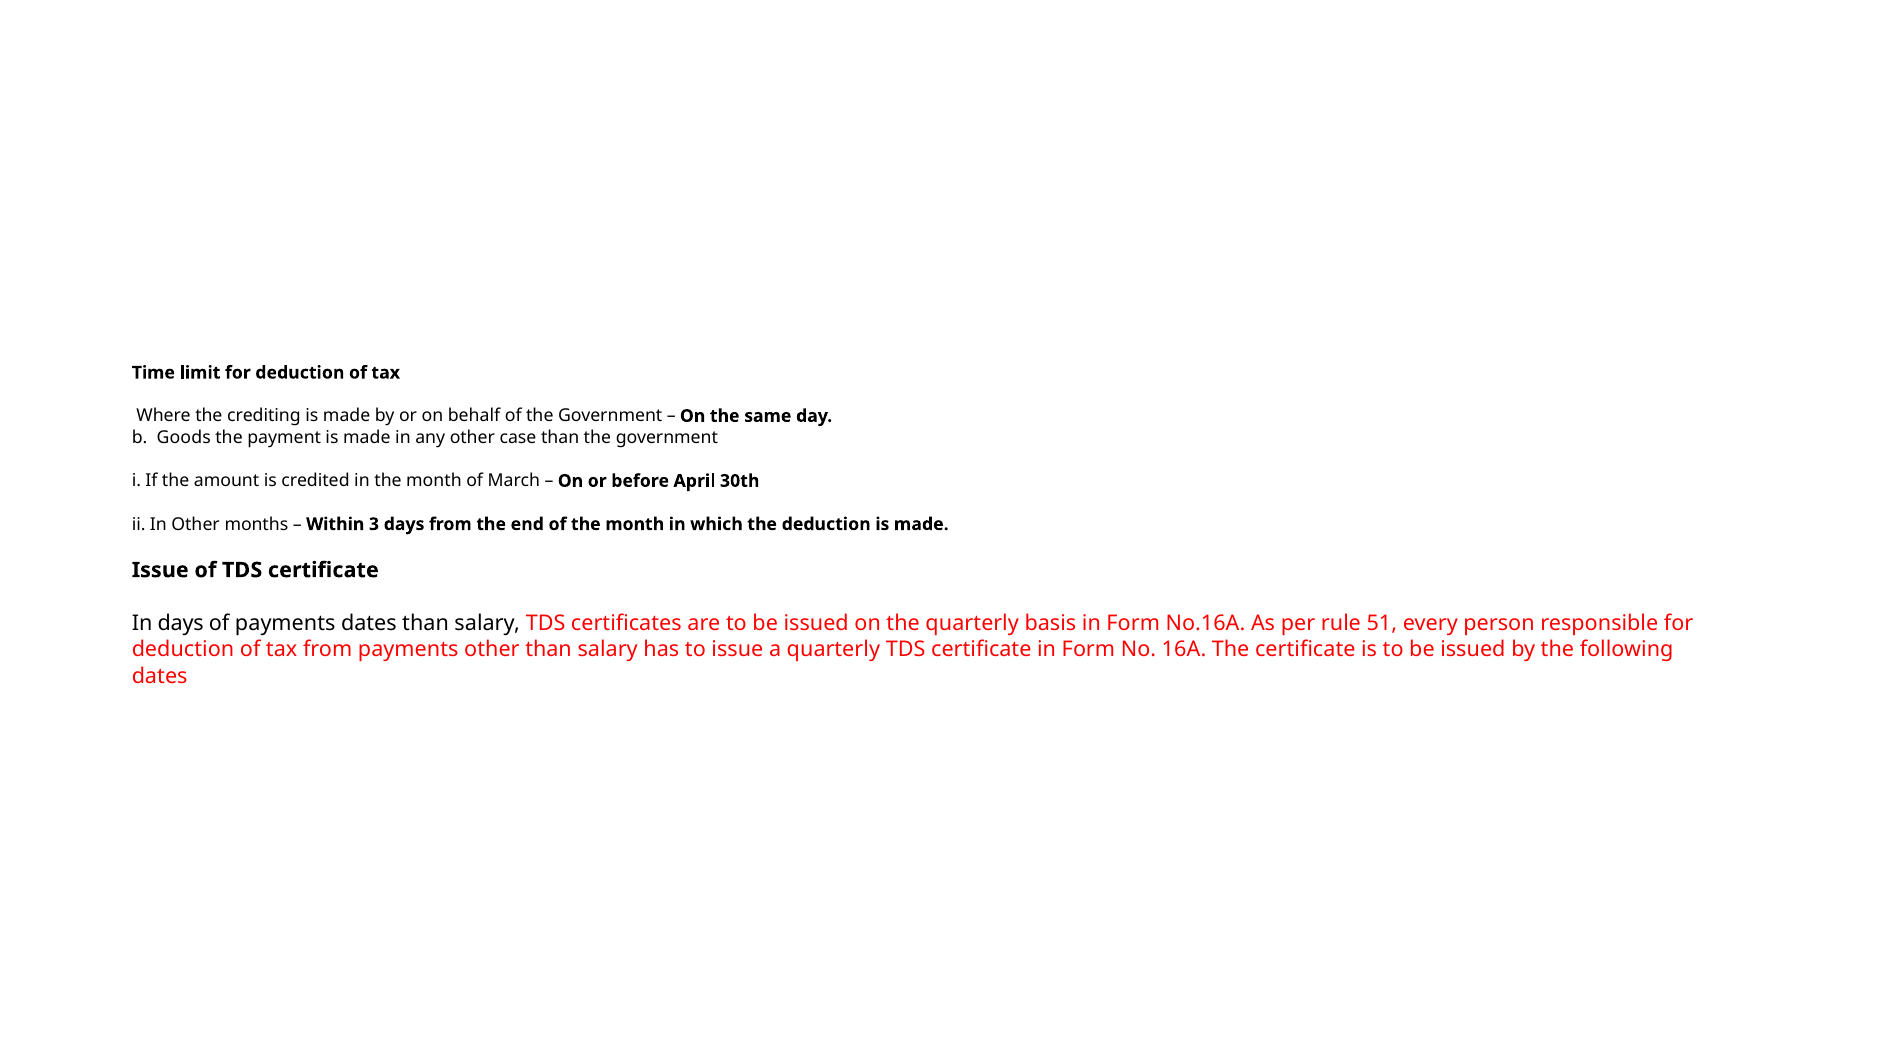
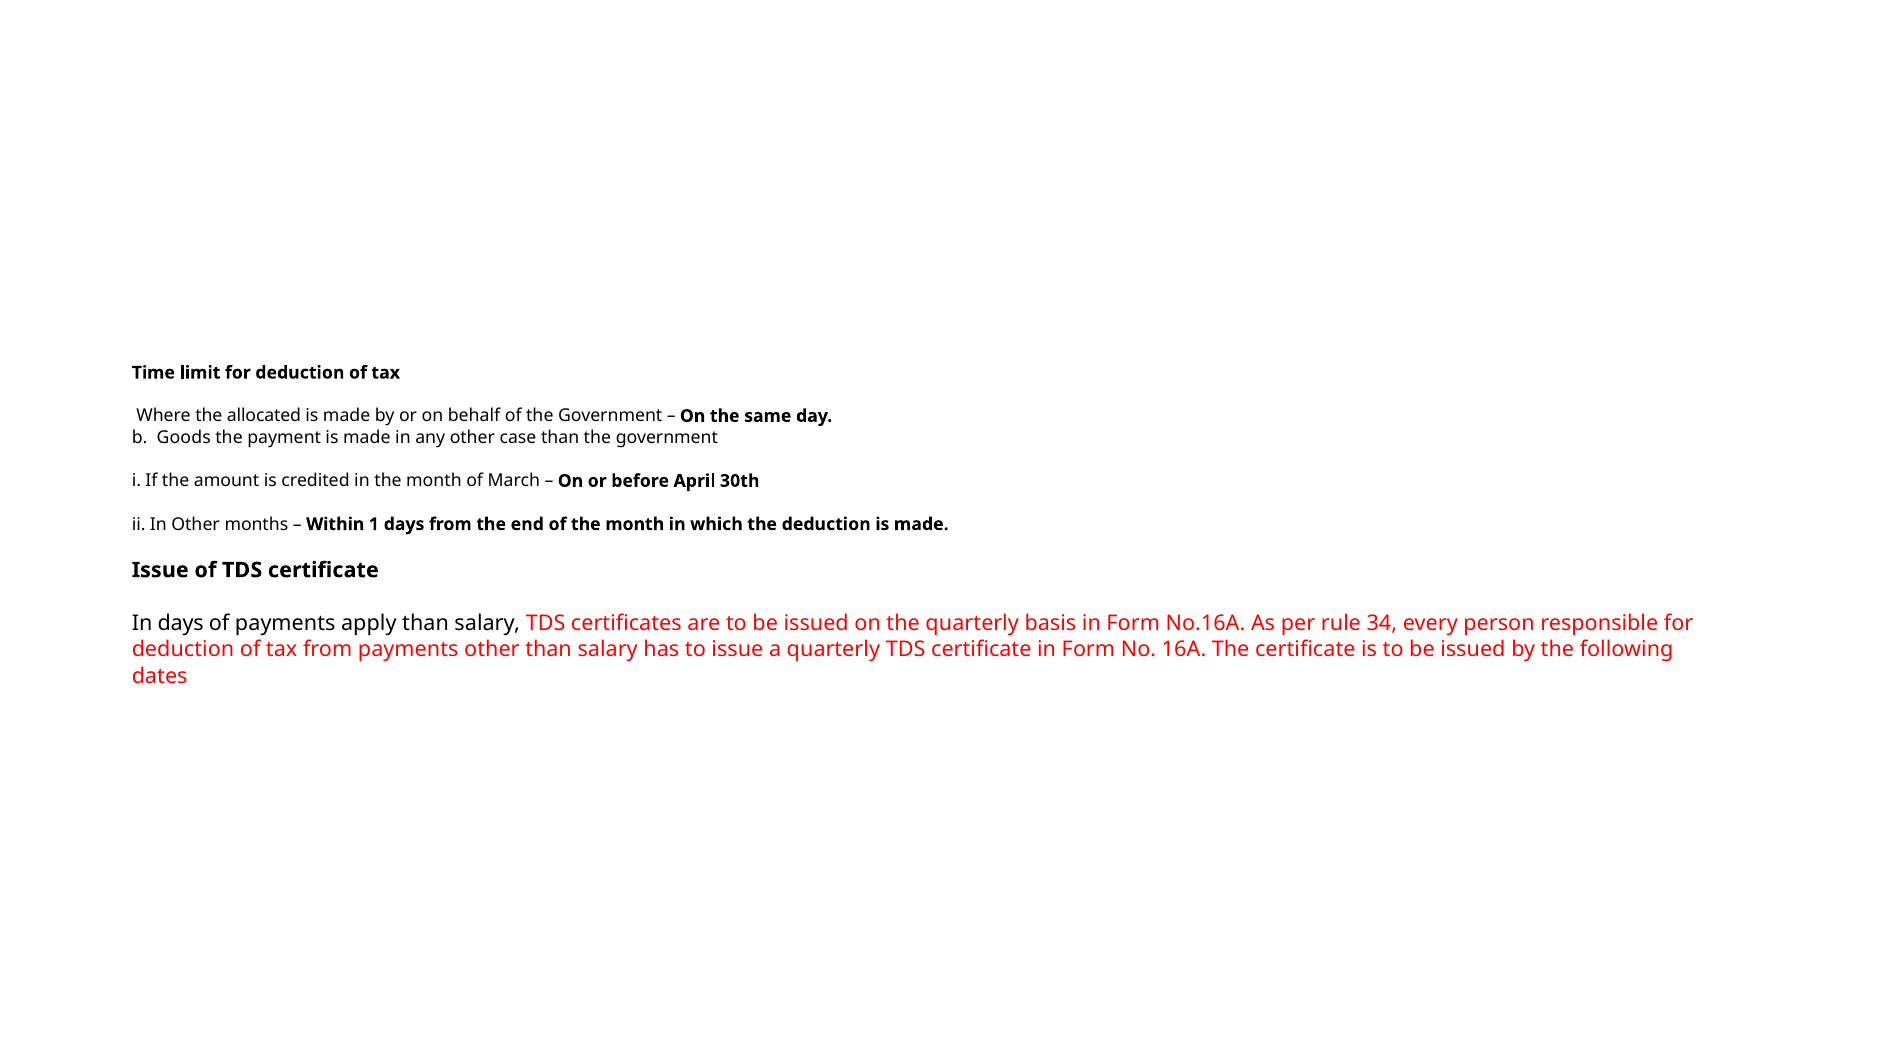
crediting: crediting -> allocated (264, 416)
3: 3 -> 1 (374, 524)
payments dates: dates -> apply (369, 623)
51: 51 -> 34 (1382, 623)
